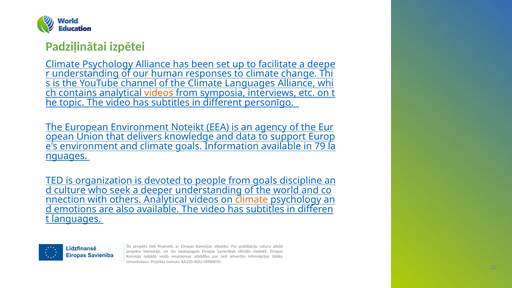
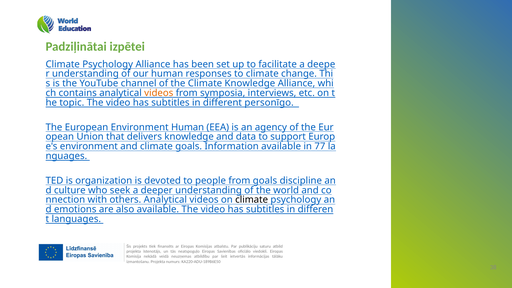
Climate Languages: Languages -> Knowledge (250, 83)
Environment Noteikt: Noteikt -> Human (188, 127)
79: 79 -> 77 (320, 146)
climate colour: orange -> black (252, 200)
